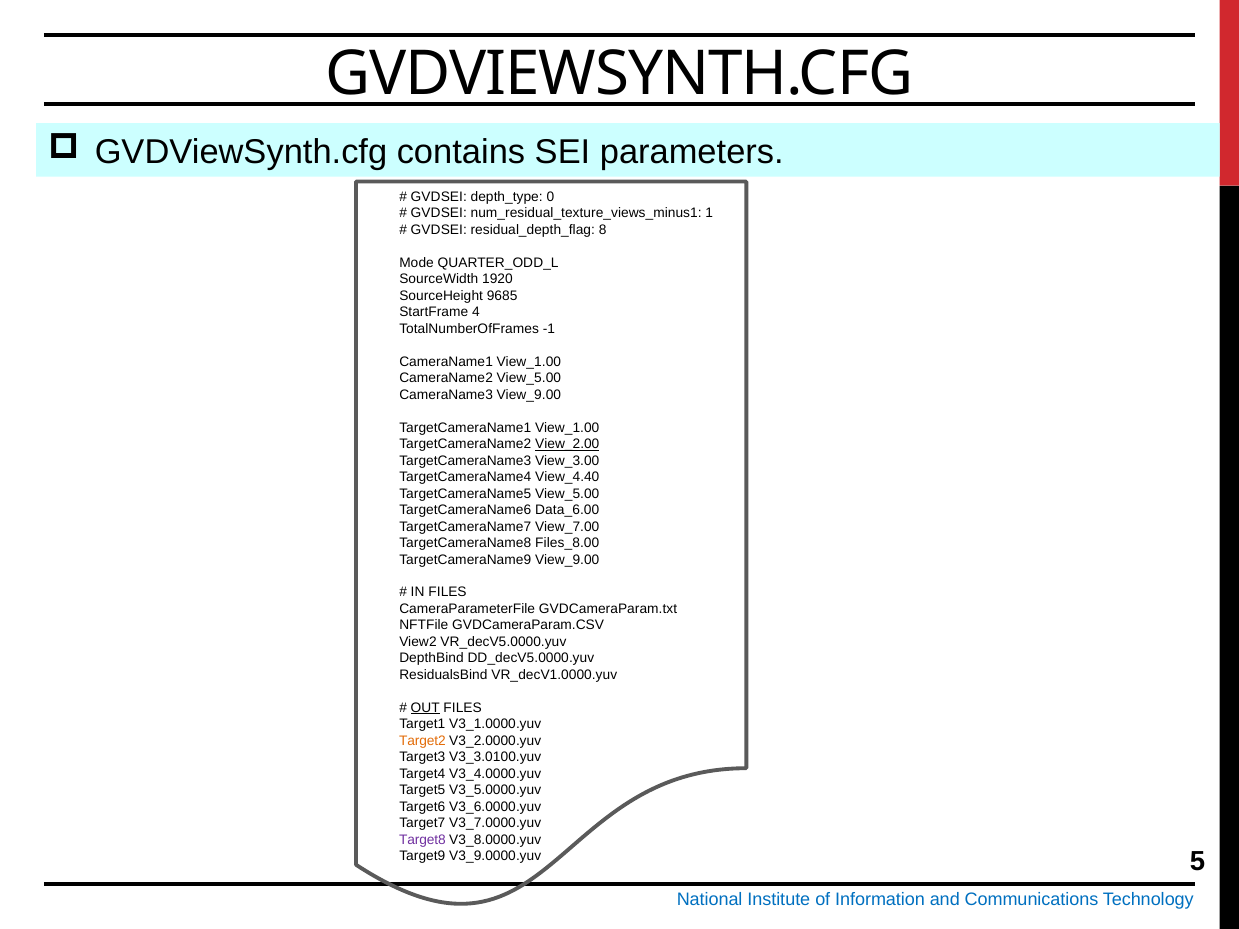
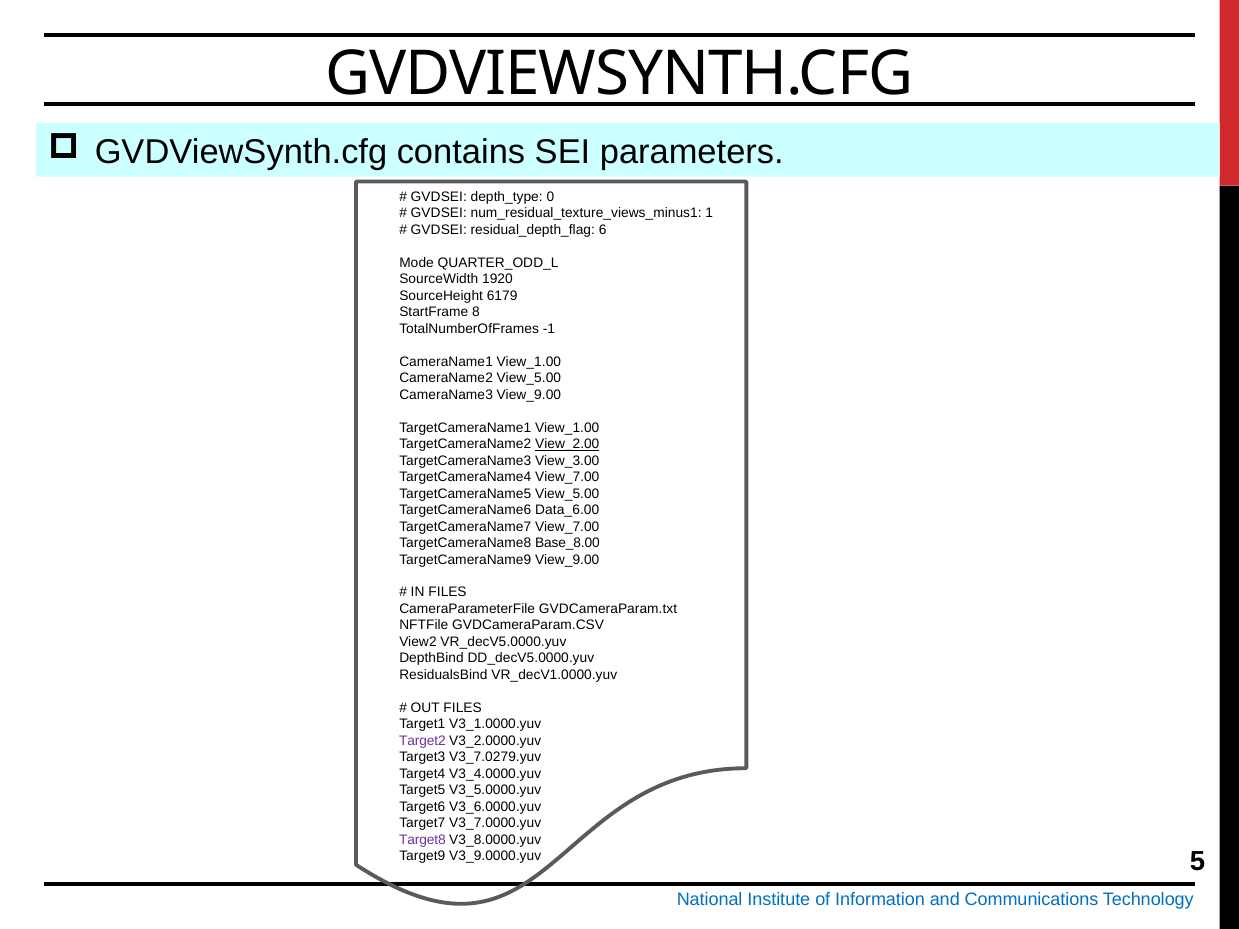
8: 8 -> 6 (603, 230)
9685: 9685 -> 6179 (502, 296)
4: 4 -> 8 (476, 312)
TargetCameraName4 View_4.40: View_4.40 -> View_7.00 (567, 477)
Files_8.00: Files_8.00 -> Base_8.00 (567, 543)
OUT underline: present -> none (425, 708)
Target2 colour: orange -> purple (422, 741)
V3_3.0100.yuv: V3_3.0100.yuv -> V3_7.0279.yuv (495, 757)
